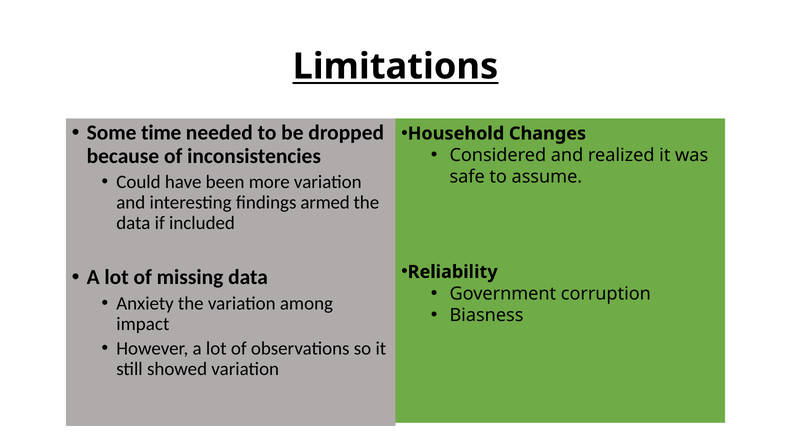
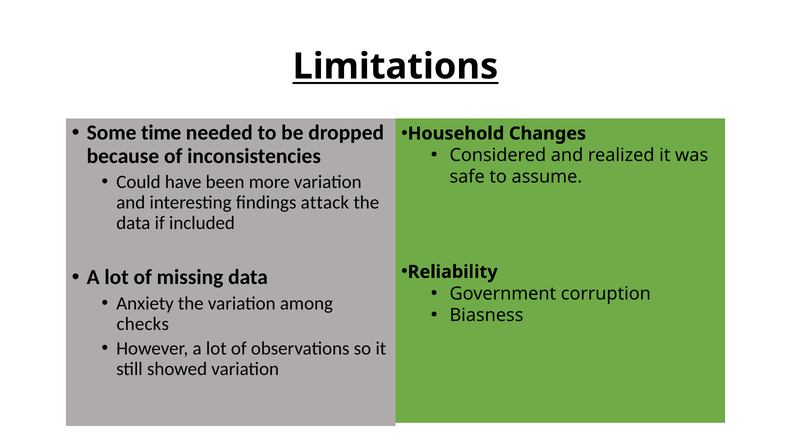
armed: armed -> attack (325, 202)
impact: impact -> checks (143, 324)
